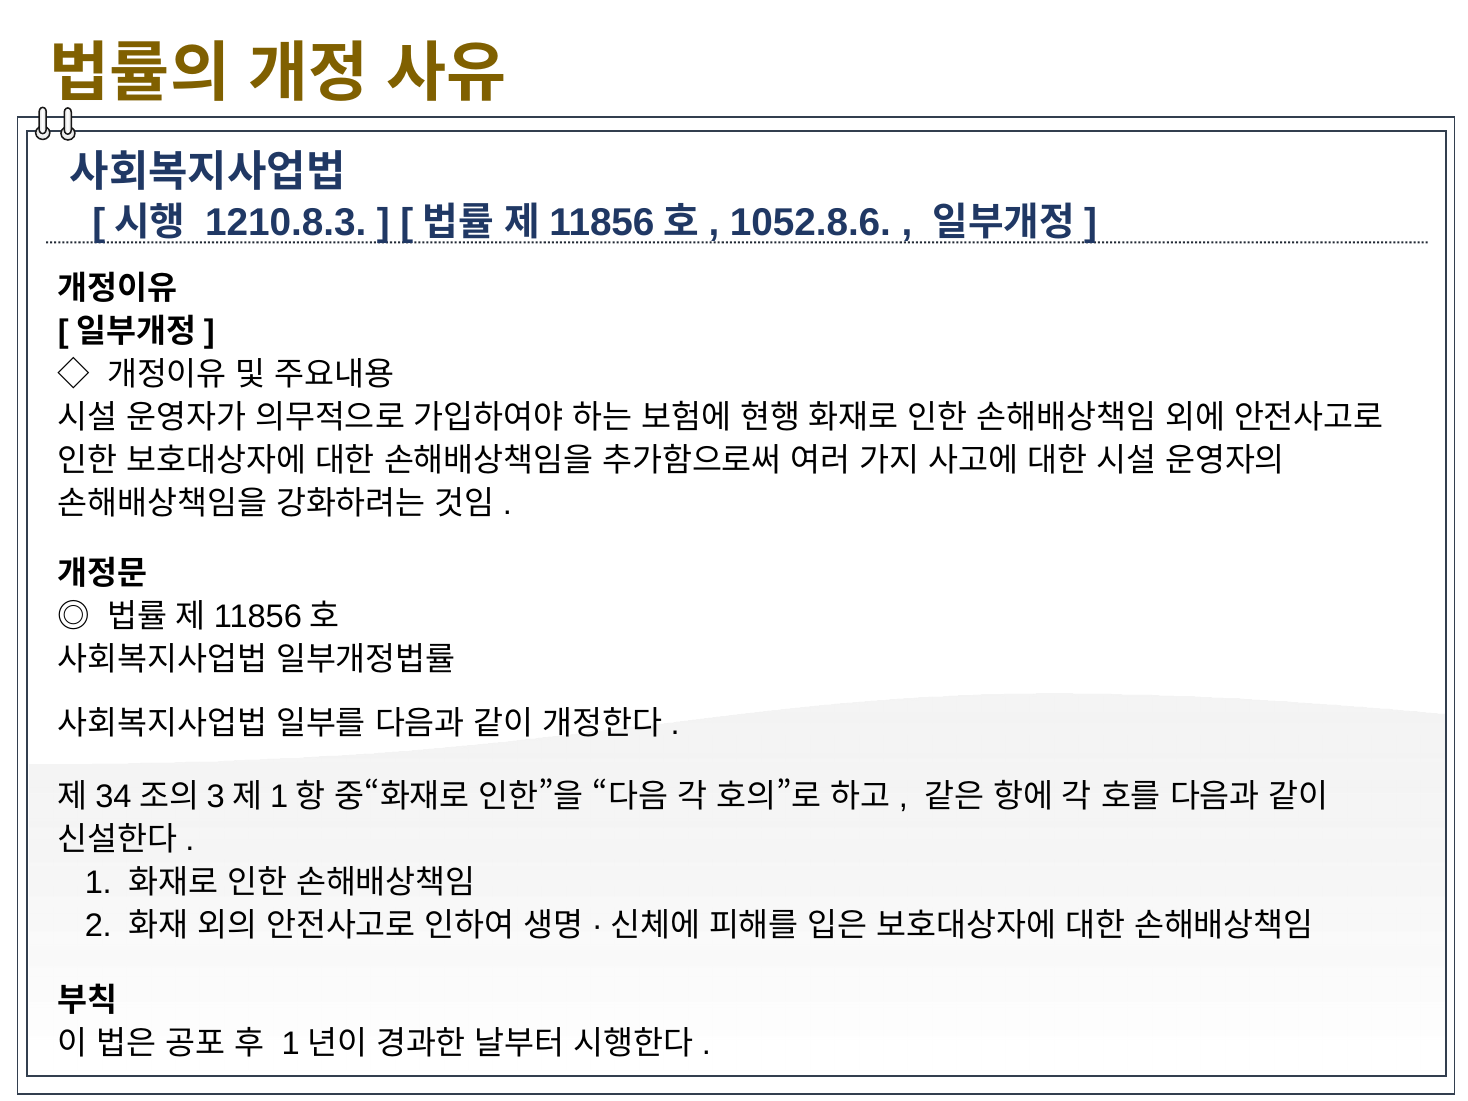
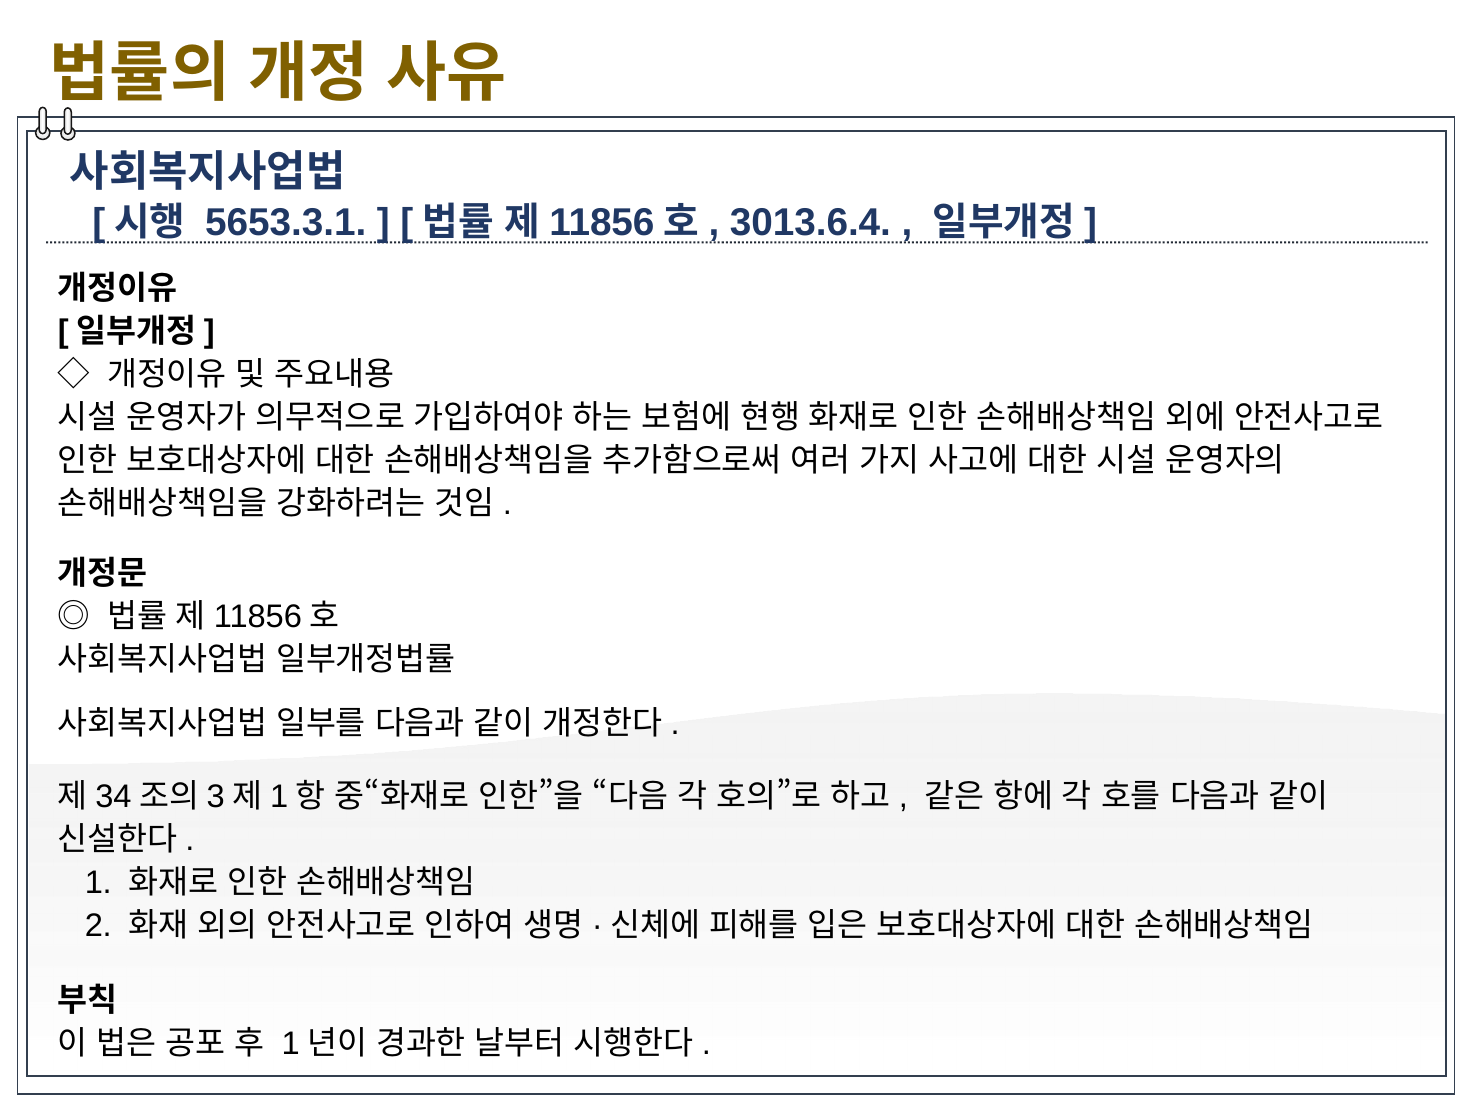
1210.8.3: 1210.8.3 -> 5653.3.1 (286, 223)
1052.8.6: 1052.8.6 -> 3013.6.4 (810, 223)
